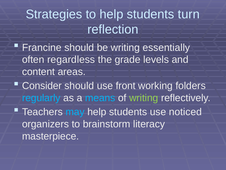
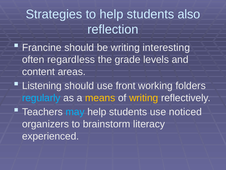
turn: turn -> also (189, 14)
essentially: essentially -> interesting (166, 47)
Consider: Consider -> Listening (42, 86)
means colour: light blue -> yellow (100, 98)
writing colour: light green -> yellow (144, 98)
masterpiece: masterpiece -> experienced (51, 136)
